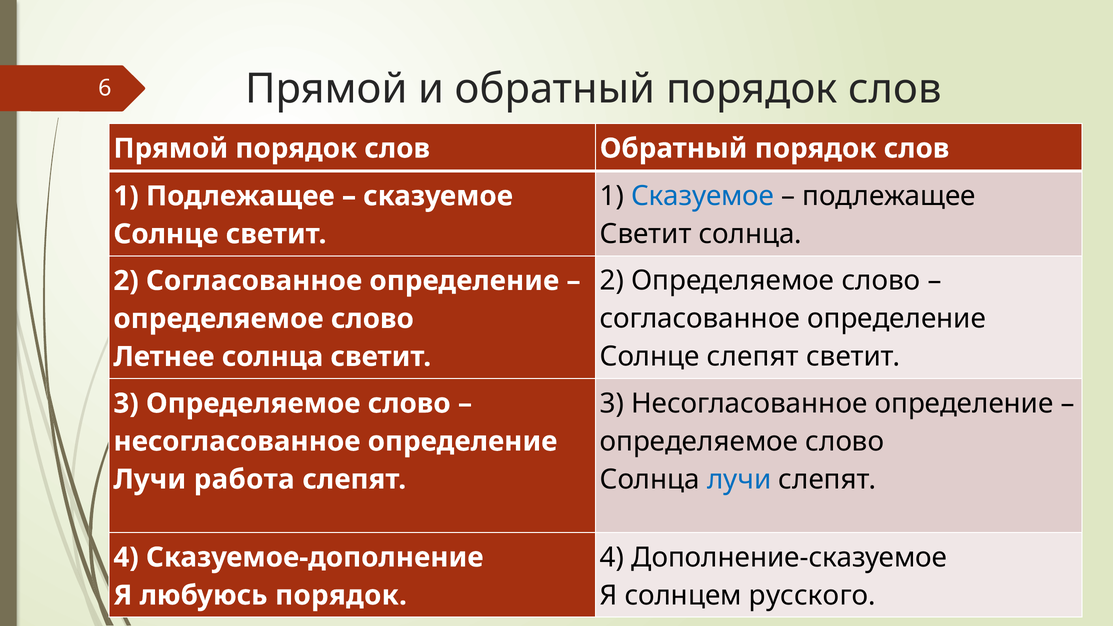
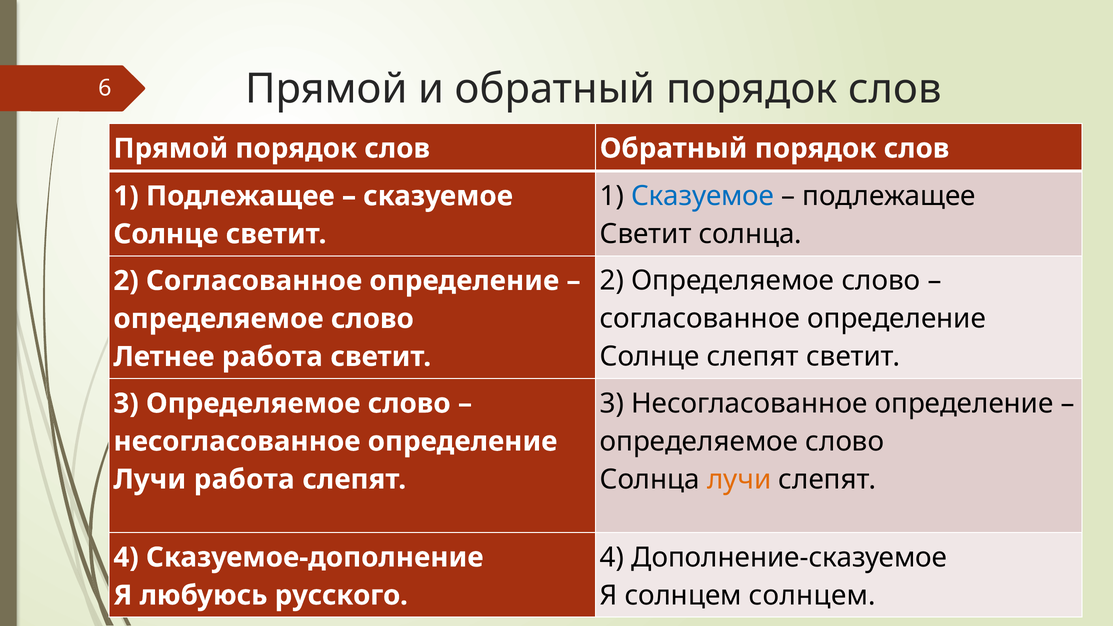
Летнее солнца: солнца -> работа (272, 357)
лучи colour: blue -> orange (739, 479)
солнцем русского: русского -> солнцем (812, 595)
любуюсь порядок: порядок -> русского (341, 595)
